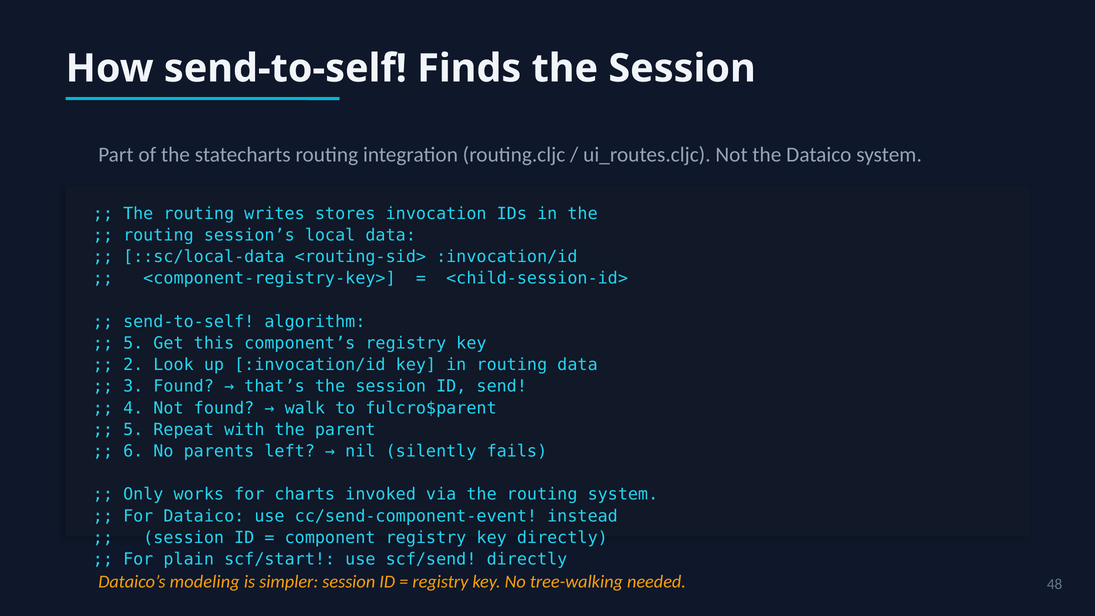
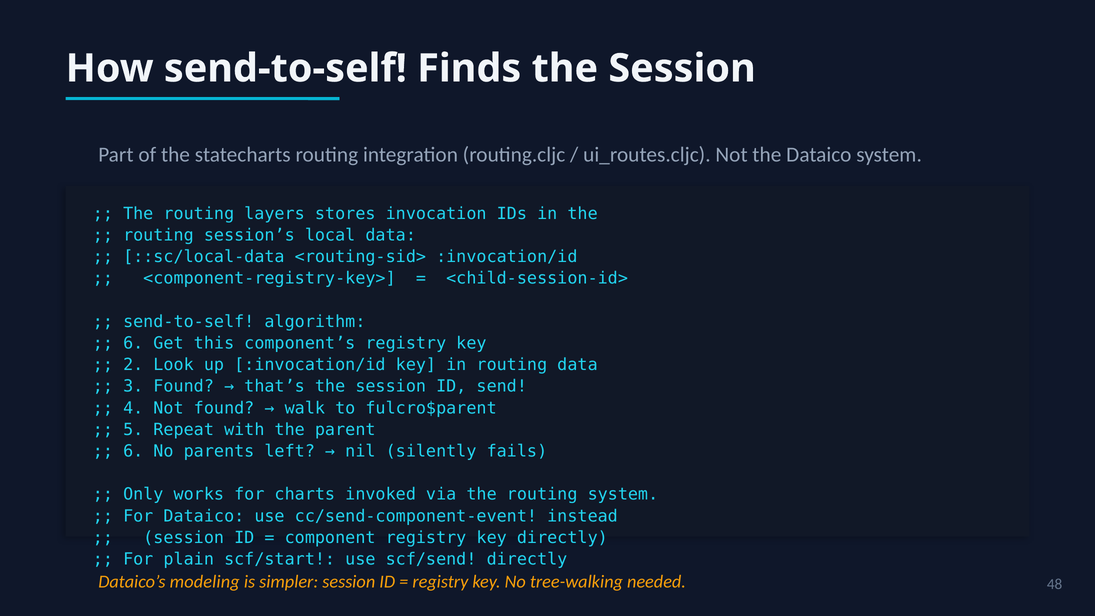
writes: writes -> layers (274, 214)
5: 5 -> 6 (133, 343)
